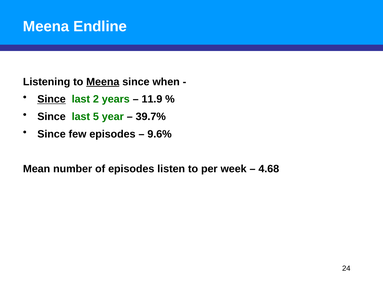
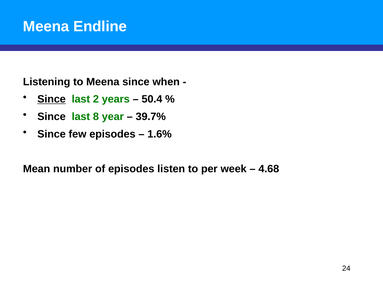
Meena underline: present -> none (103, 82)
11.9: 11.9 -> 50.4 (152, 99)
5: 5 -> 8 (96, 117)
9.6%: 9.6% -> 1.6% (160, 134)
